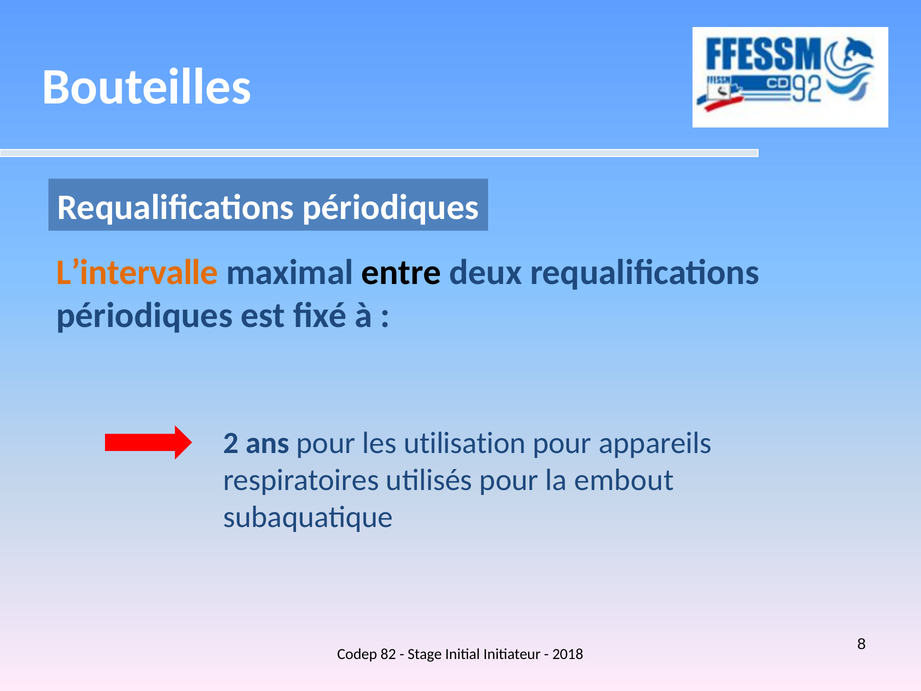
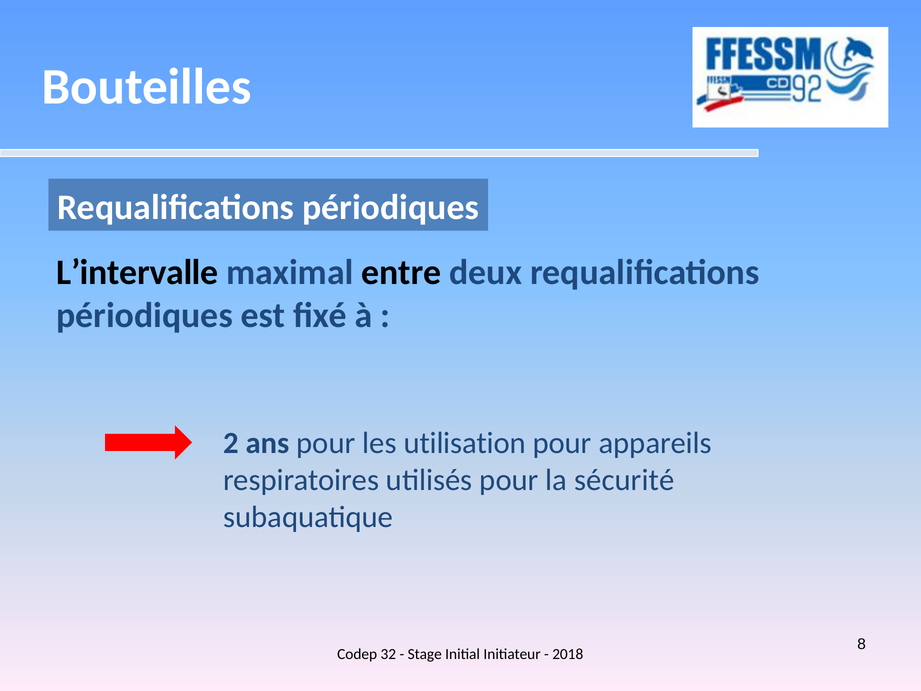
L’intervalle colour: orange -> black (137, 272)
embout: embout -> sécurité (624, 480)
82: 82 -> 32 (388, 654)
